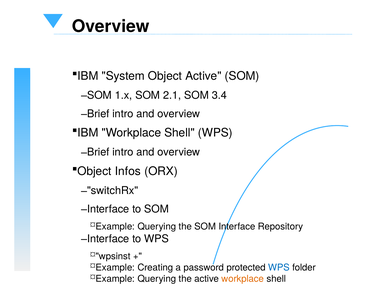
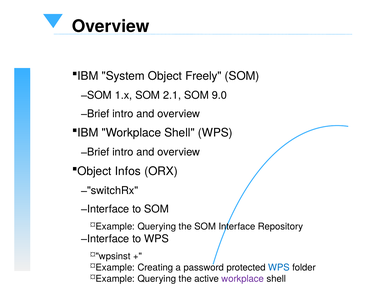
Object Active: Active -> Freely (203, 76)
3.4: 3.4 -> 9.0 (219, 95)
workplace colour: orange -> purple (243, 279)
